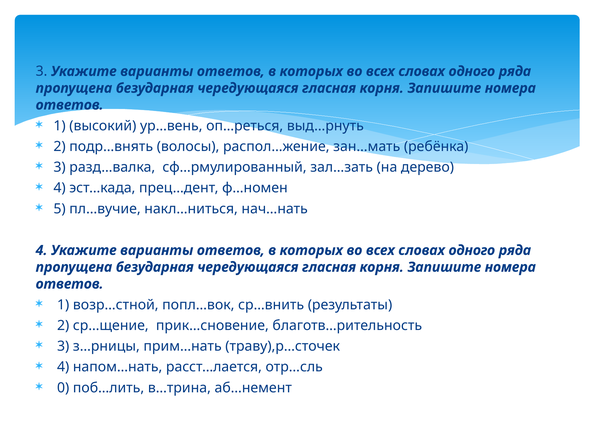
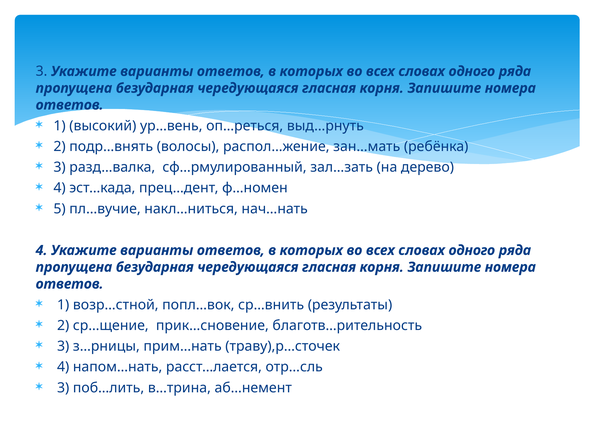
0: 0 -> 3 (63, 388)
